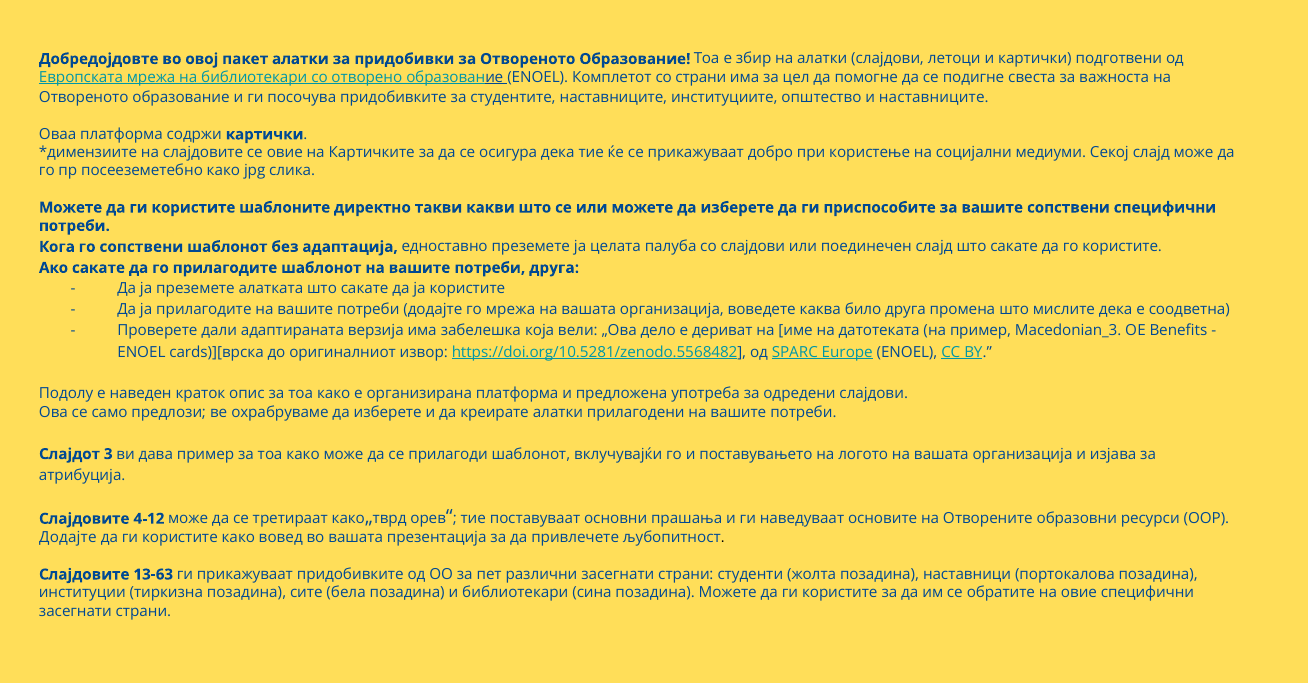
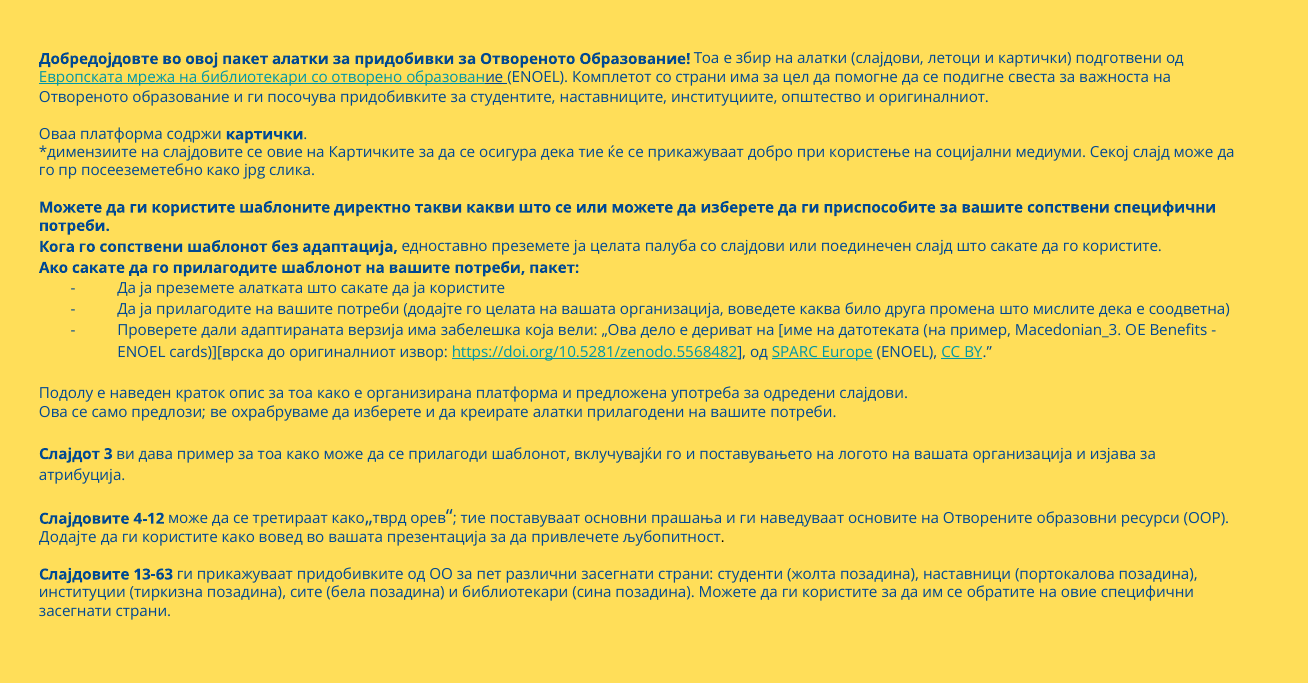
и наставниците: наставниците -> оригиналниот (934, 98)
потреби друга: друга -> пакет (554, 268)
го мрежа: мрежа -> целата (511, 310)
